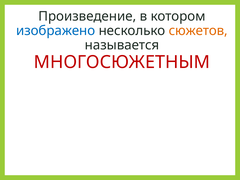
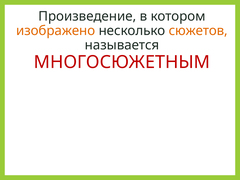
изображено colour: blue -> orange (56, 31)
